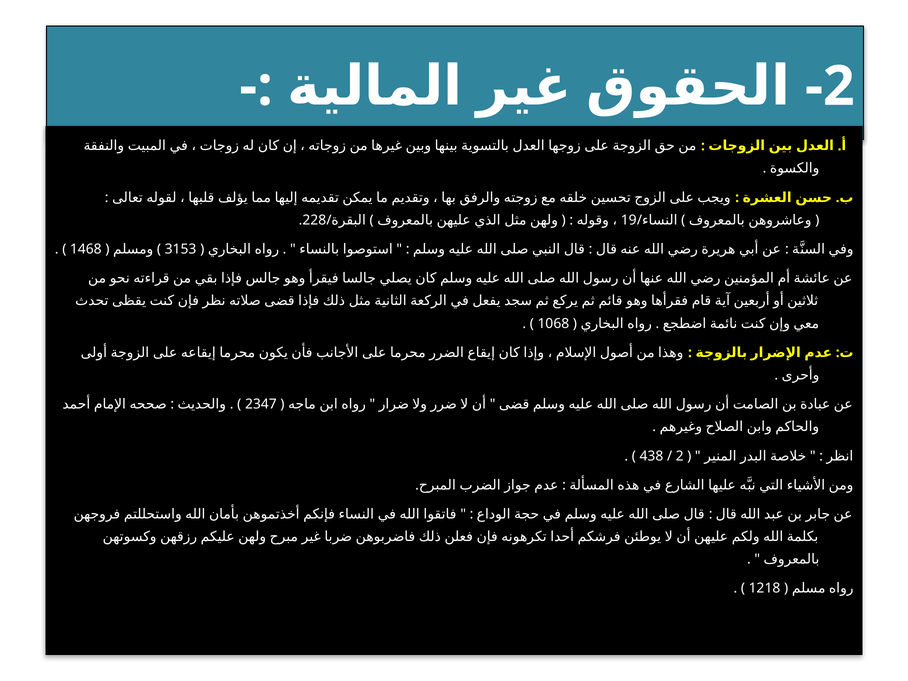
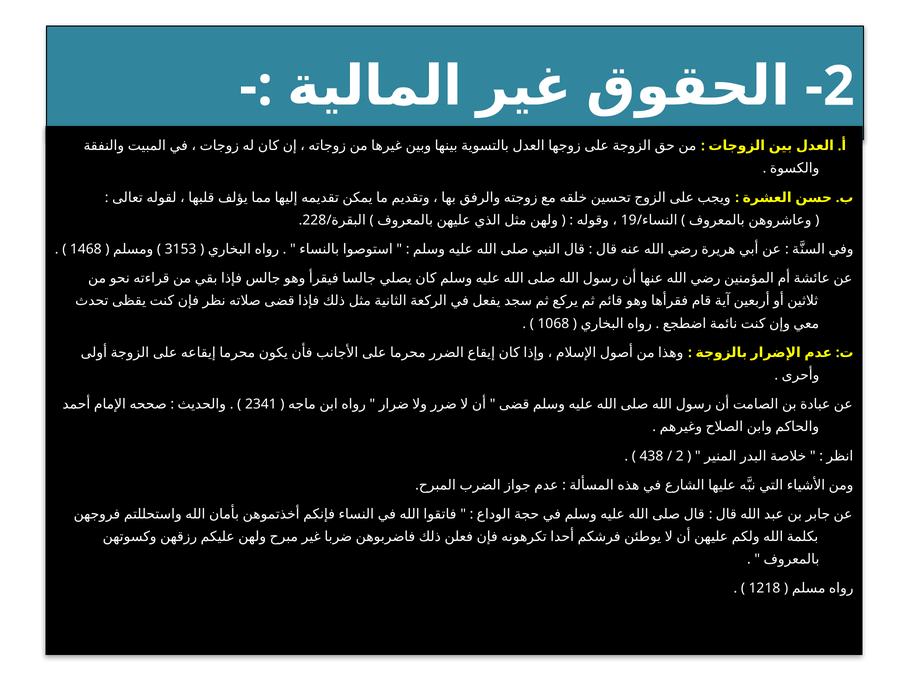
2347: 2347 -> 2341 (261, 404)
